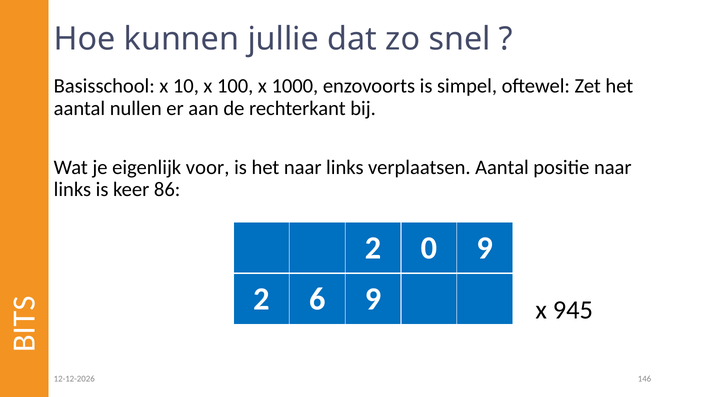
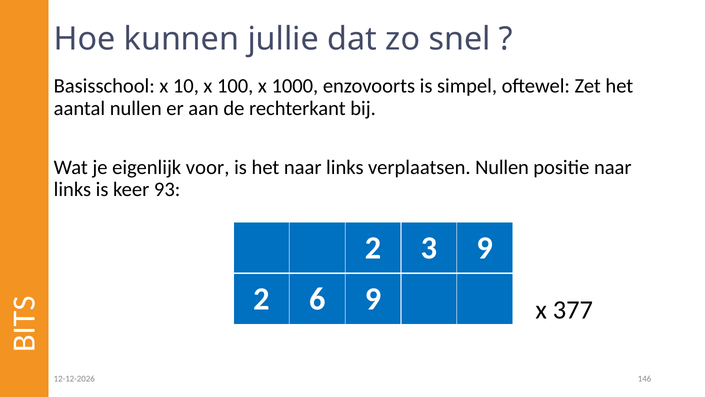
verplaatsen Aantal: Aantal -> Nullen (502, 167)
86: 86 -> 93 (167, 189)
0: 0 -> 3 (429, 248)
945: 945 -> 377 (573, 310)
